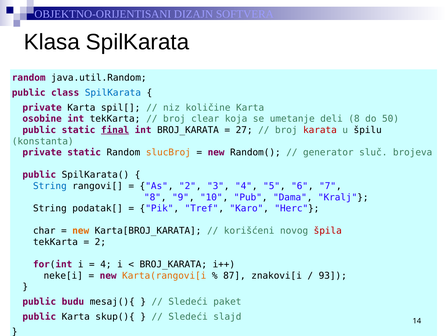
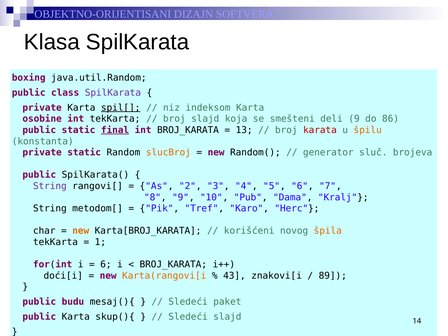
random: random -> boxing (29, 78)
SpilKarata colour: blue -> purple (113, 93)
spil[ underline: none -> present (121, 108)
količine: količine -> indeksom (208, 108)
broj clear: clear -> slajd (205, 119)
umetanje: umetanje -> smešteni (292, 119)
deli 8: 8 -> 9 (354, 119)
50: 50 -> 86 (391, 119)
27: 27 -> 13 (244, 130)
špilu colour: black -> orange (368, 130)
String colour: blue -> purple (50, 186)
podatak[: podatak[ -> metodom[ (98, 208)
špila colour: red -> orange (328, 231)
2: 2 -> 1 (100, 242)
4: 4 -> 6 (106, 264)
neke[i: neke[i -> doći[i (63, 276)
87: 87 -> 43 (234, 276)
93: 93 -> 89 (333, 276)
